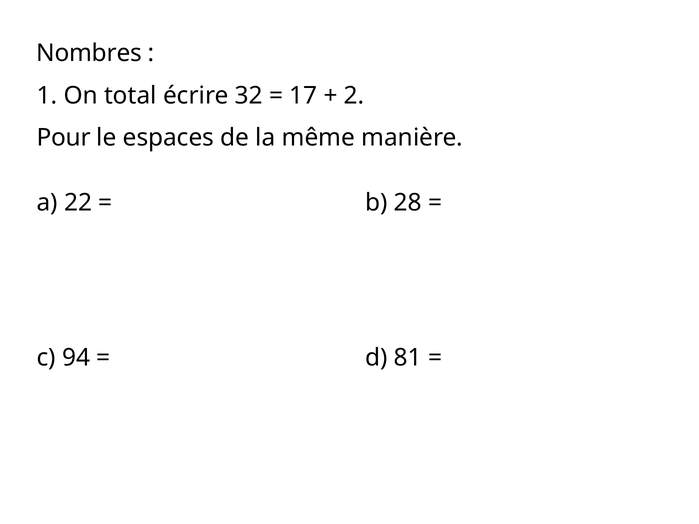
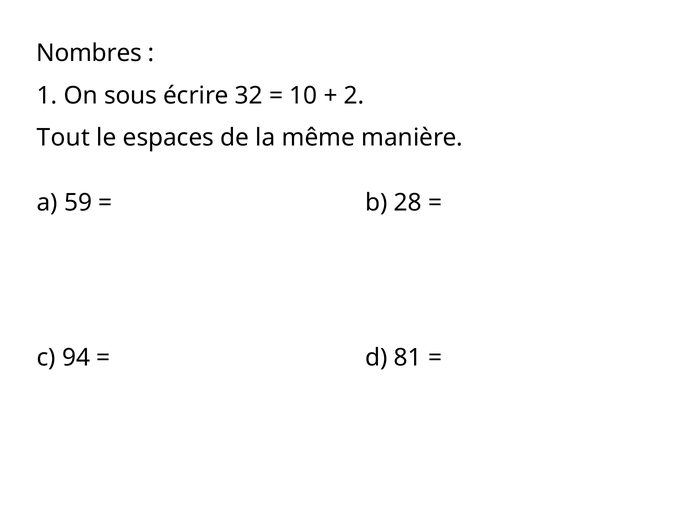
total: total -> sous (131, 96)
17: 17 -> 10 (303, 96)
Pour: Pour -> Tout (63, 138)
22: 22 -> 59 (78, 203)
